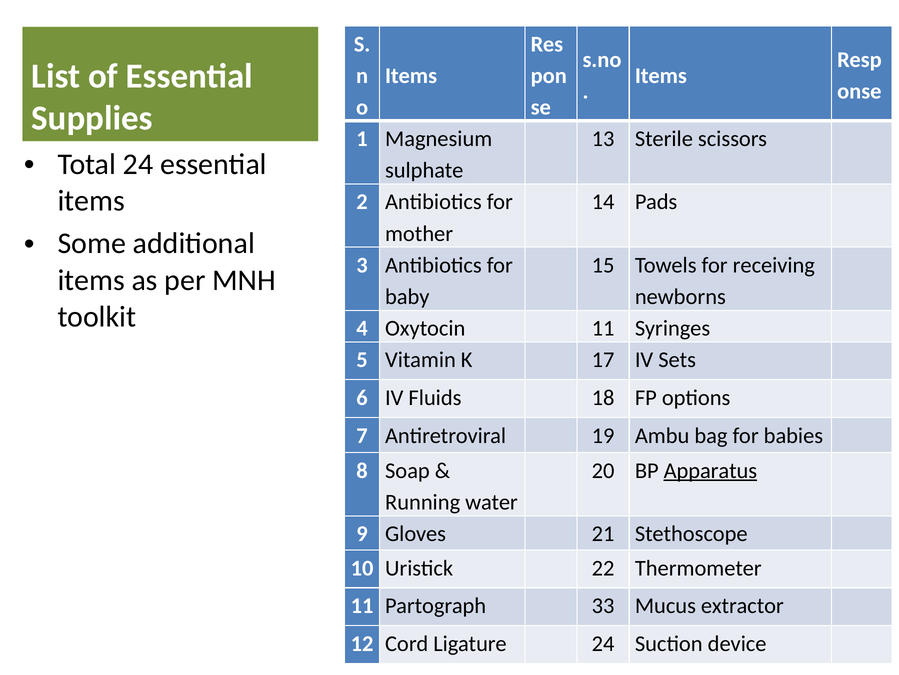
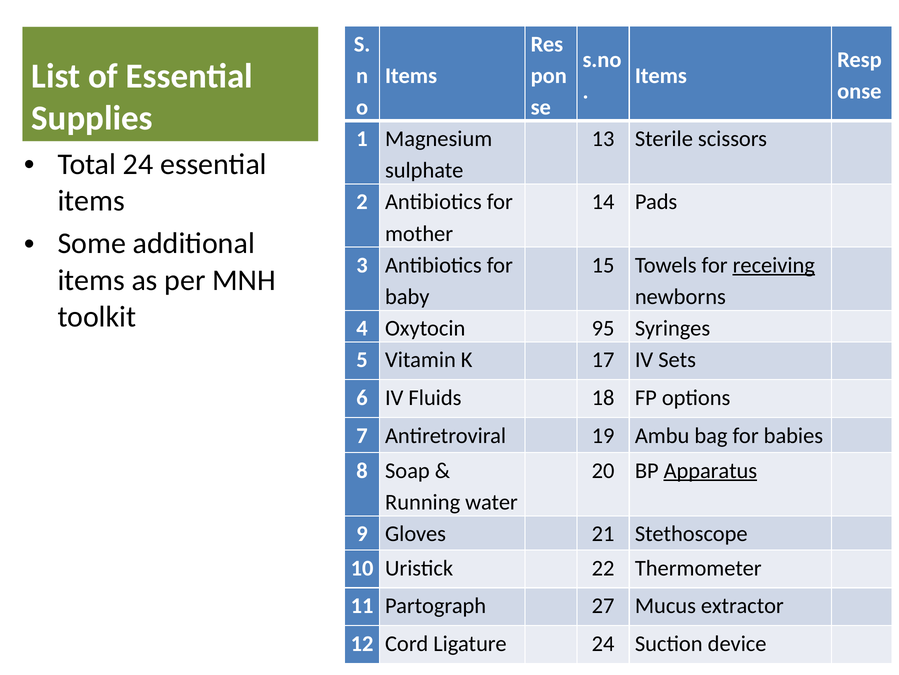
receiving underline: none -> present (774, 265)
Oxytocin 11: 11 -> 95 (603, 328)
33: 33 -> 27 (603, 605)
